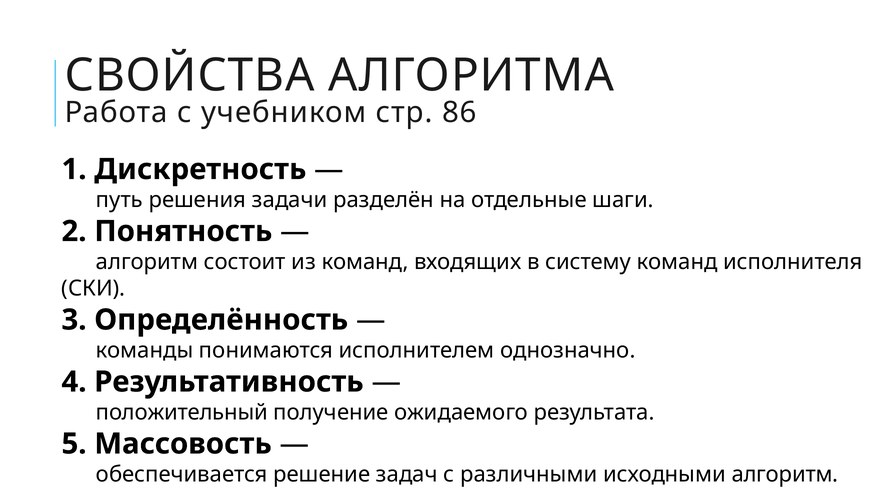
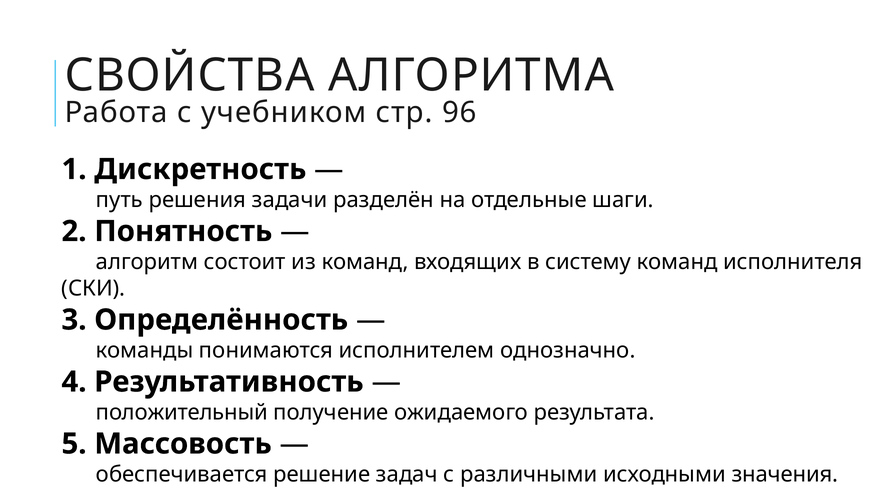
86: 86 -> 96 (459, 112)
исходными алгоритм: алгоритм -> значения (785, 474)
